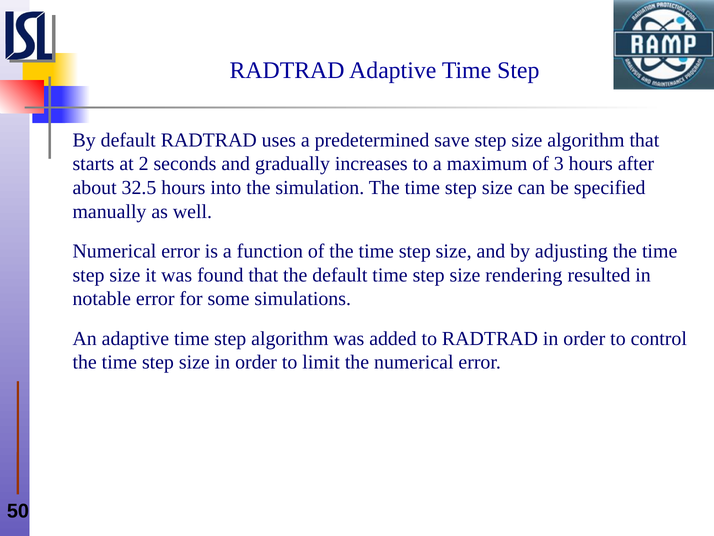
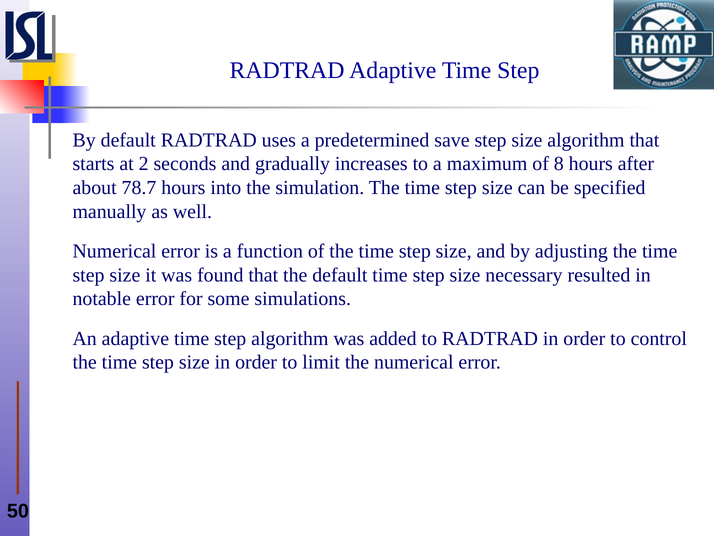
3: 3 -> 8 (559, 164)
32.5: 32.5 -> 78.7 (139, 187)
rendering: rendering -> necessary (524, 275)
